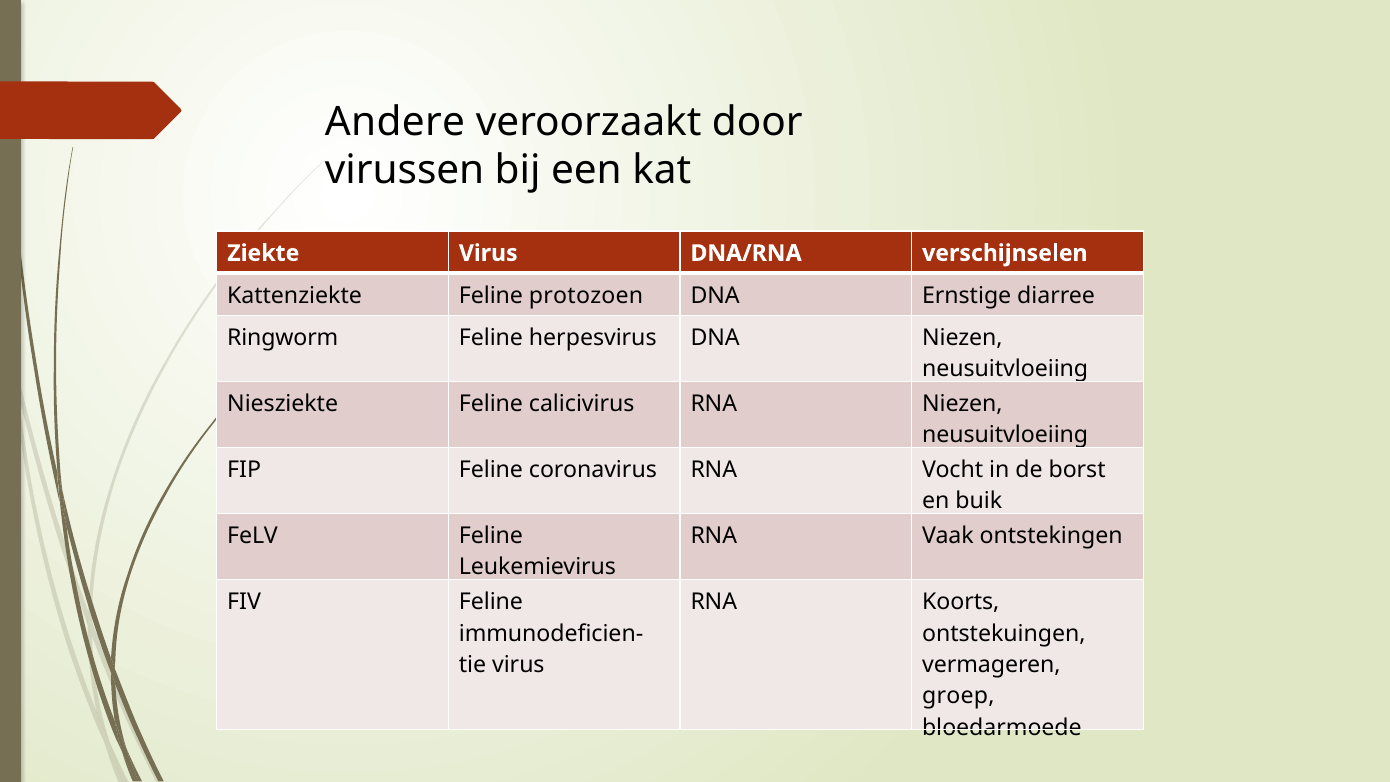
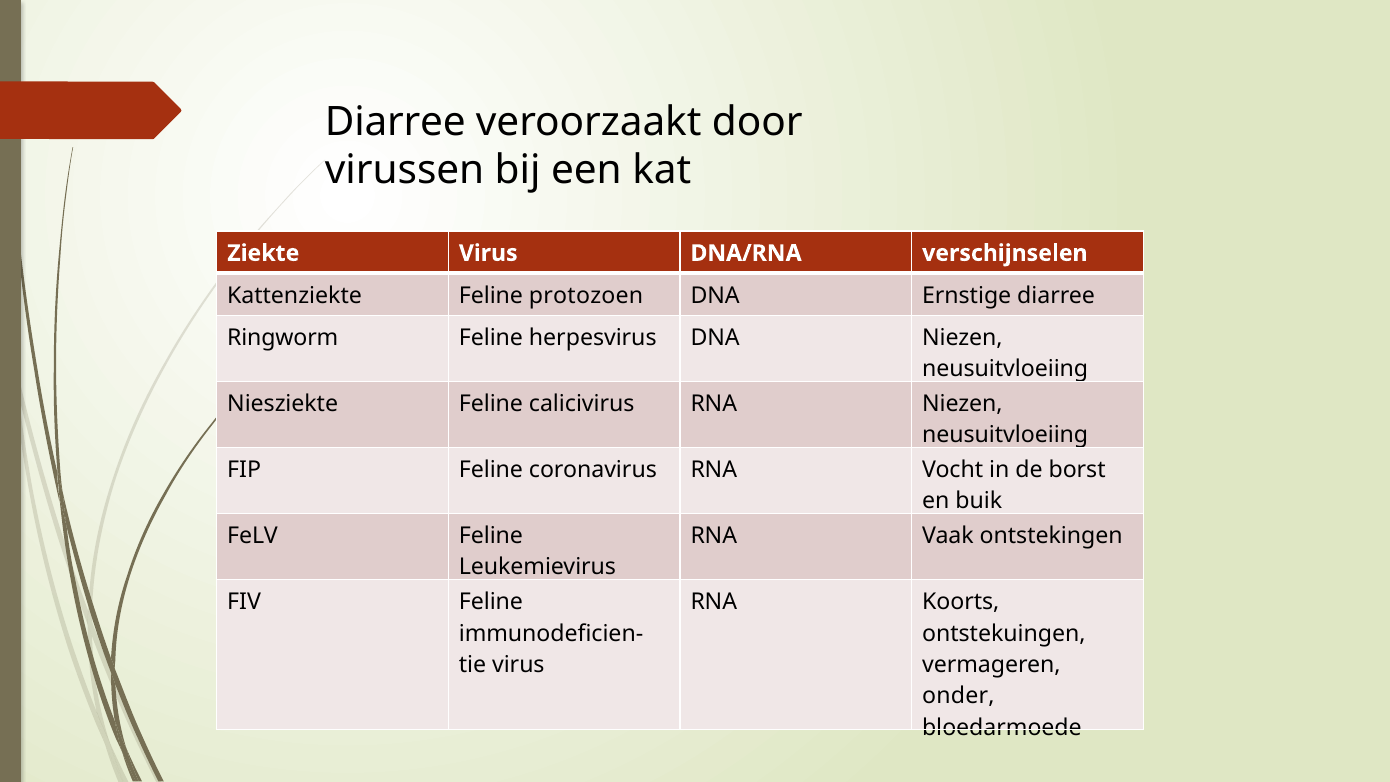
Andere: Andere -> Diarree (395, 122)
groep: groep -> onder (958, 696)
